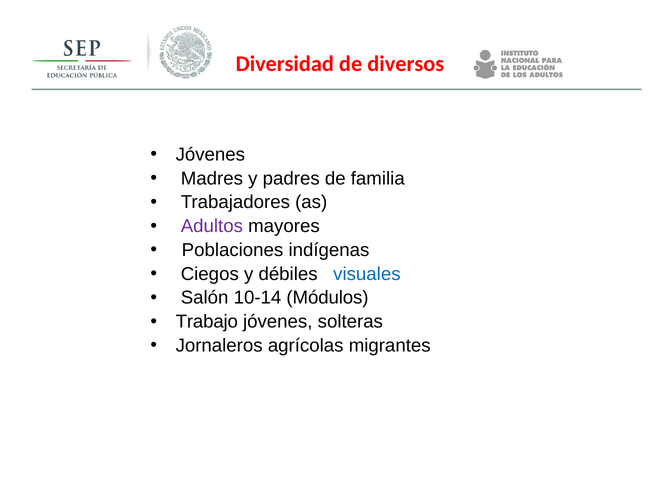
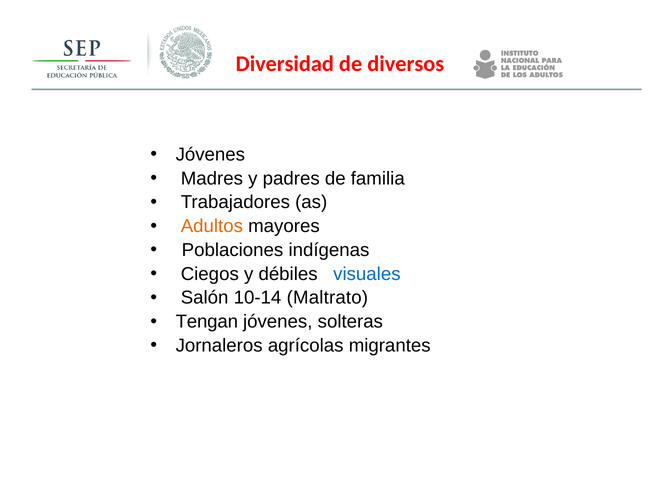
Adultos colour: purple -> orange (212, 226)
Módulos: Módulos -> Maltrato (327, 298)
Trabajo: Trabajo -> Tengan (207, 322)
